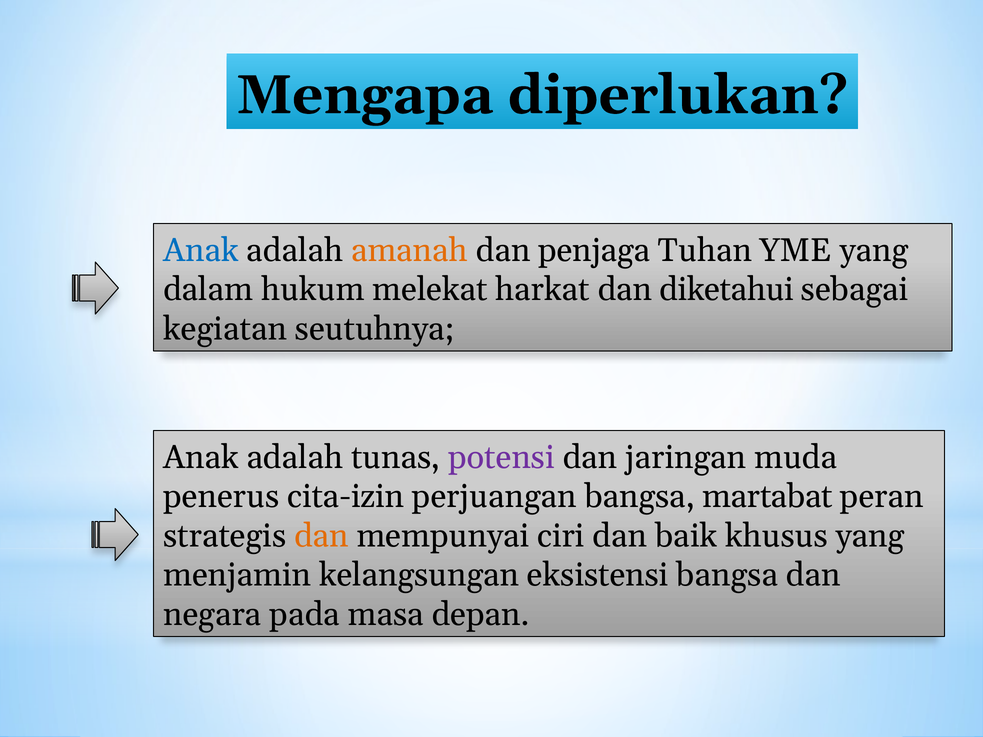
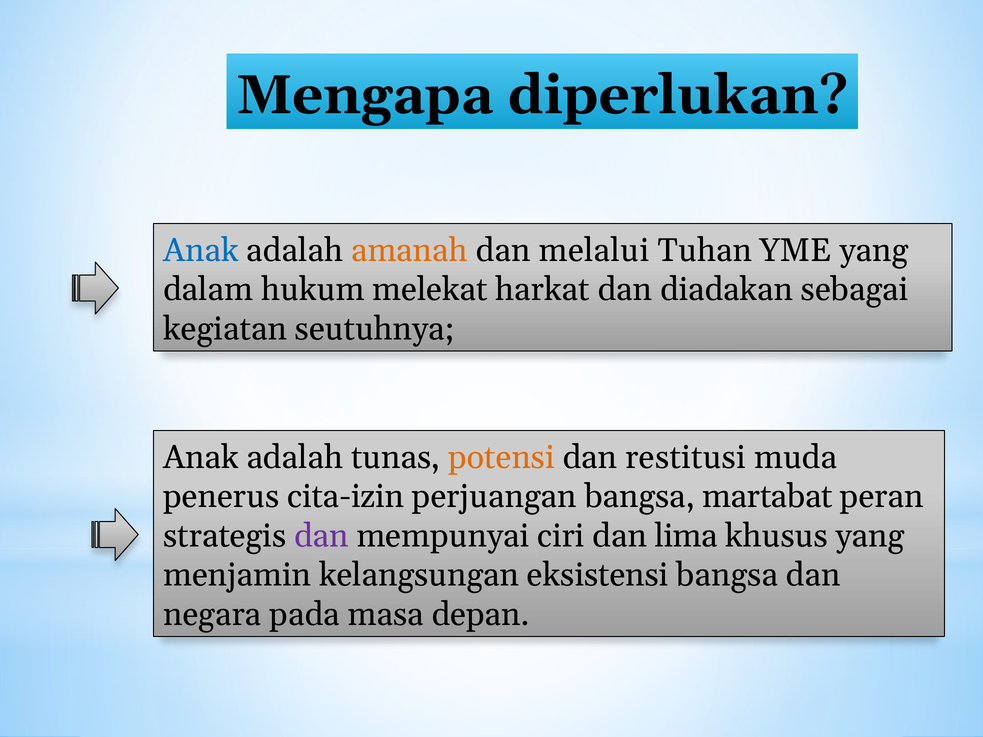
penjaga: penjaga -> melalui (594, 250)
diketahui: diketahui -> diadakan (727, 290)
potensi colour: purple -> orange (501, 457)
jaringan: jaringan -> restitusi (686, 457)
dan colour: orange -> purple (321, 536)
baik: baik -> lima (686, 536)
